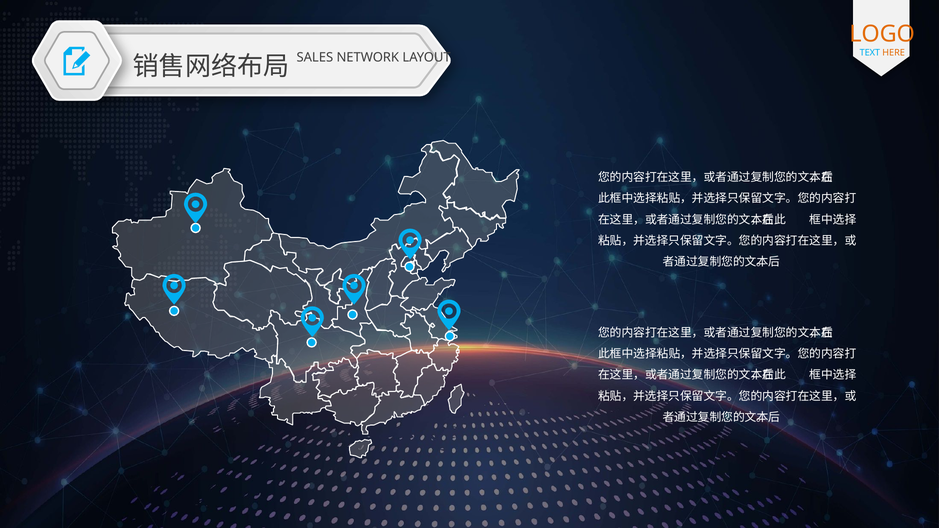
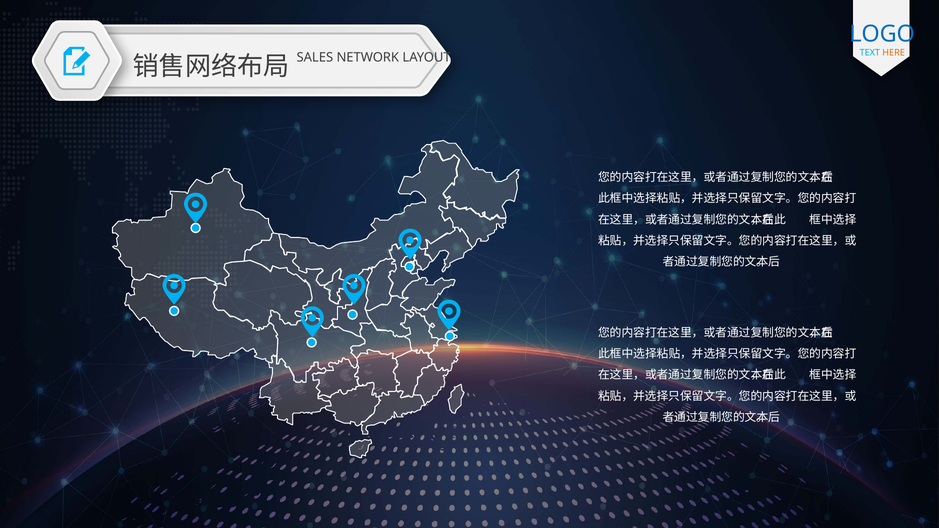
LOGO colour: orange -> blue (882, 34)
